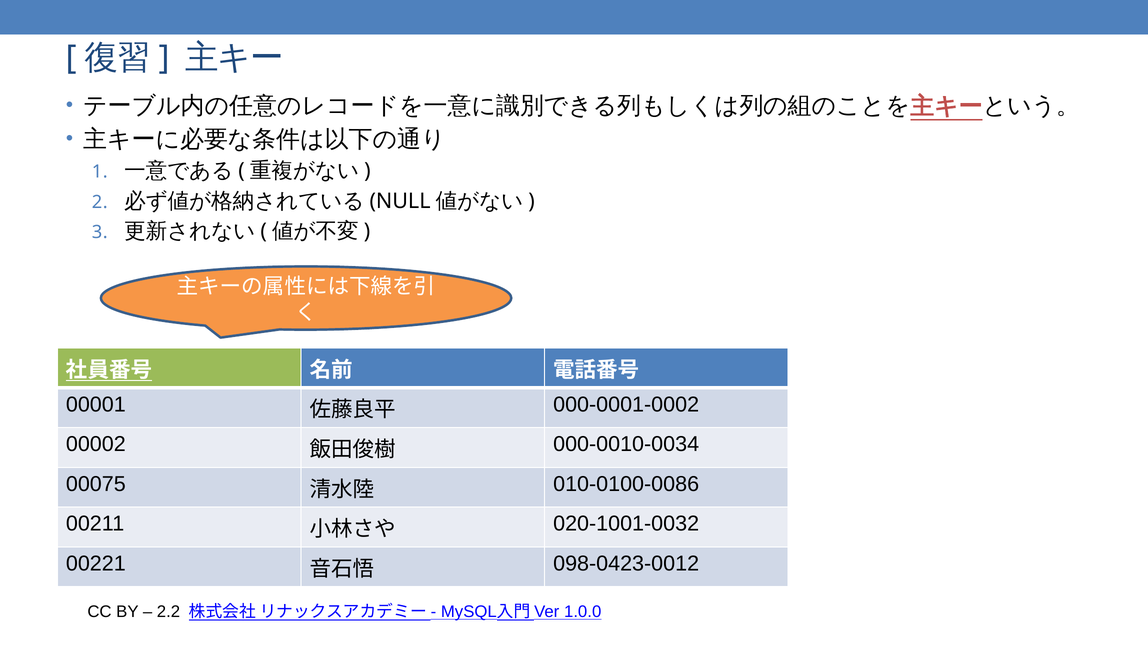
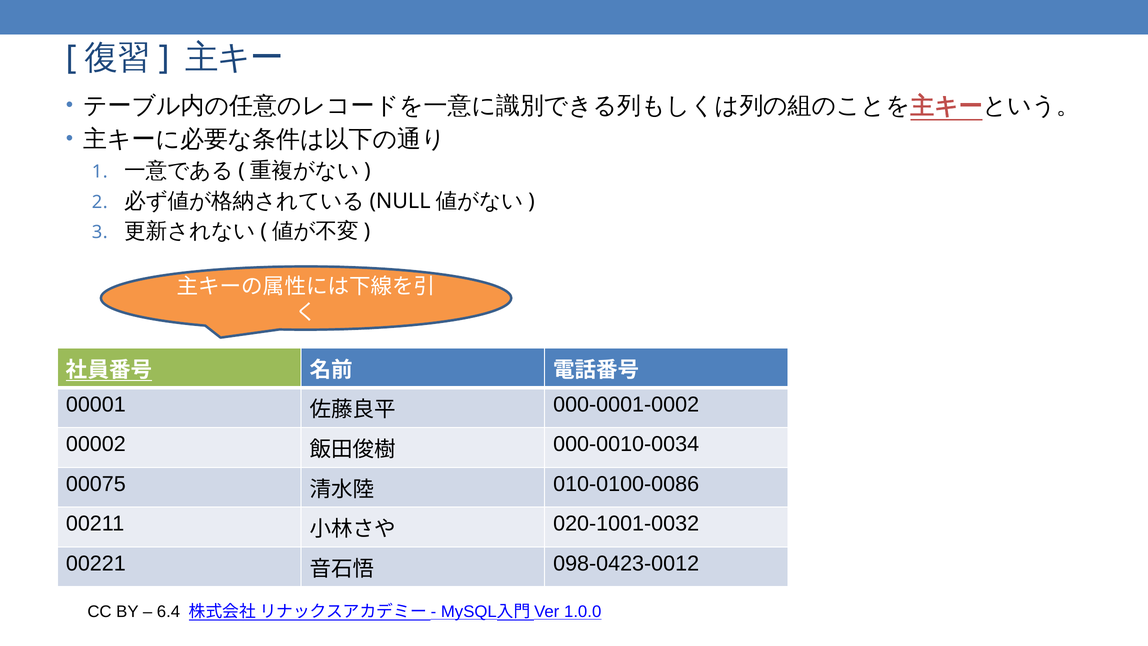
2.2: 2.2 -> 6.4 (168, 612)
